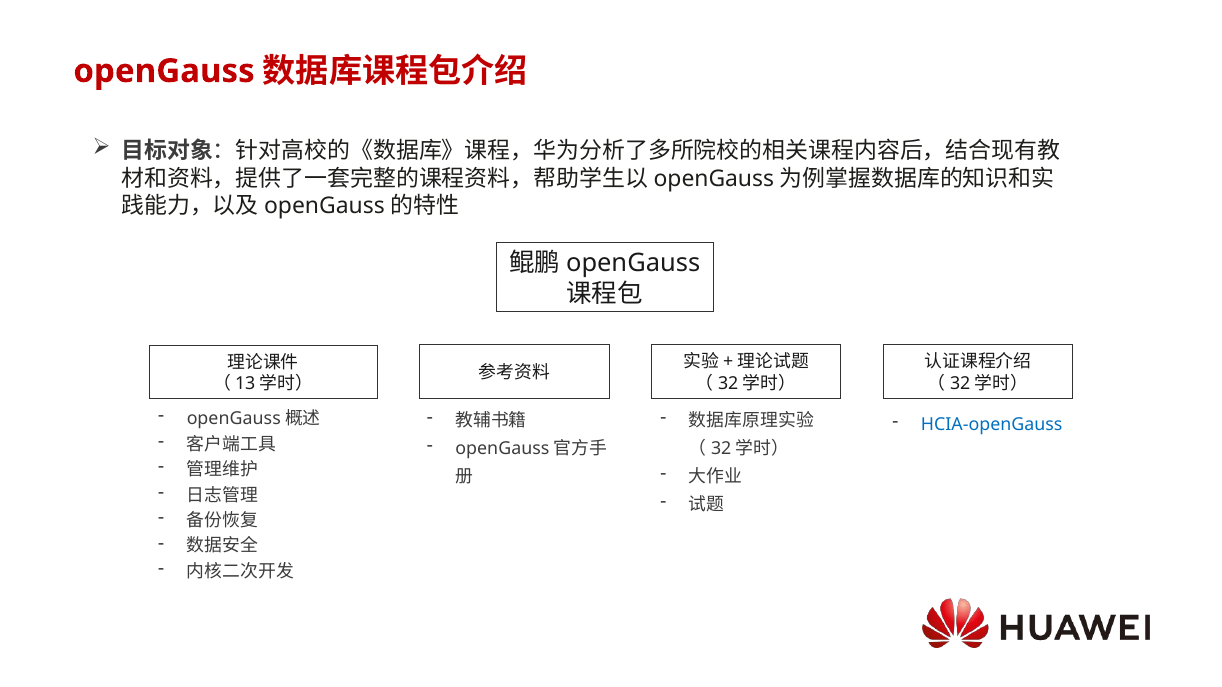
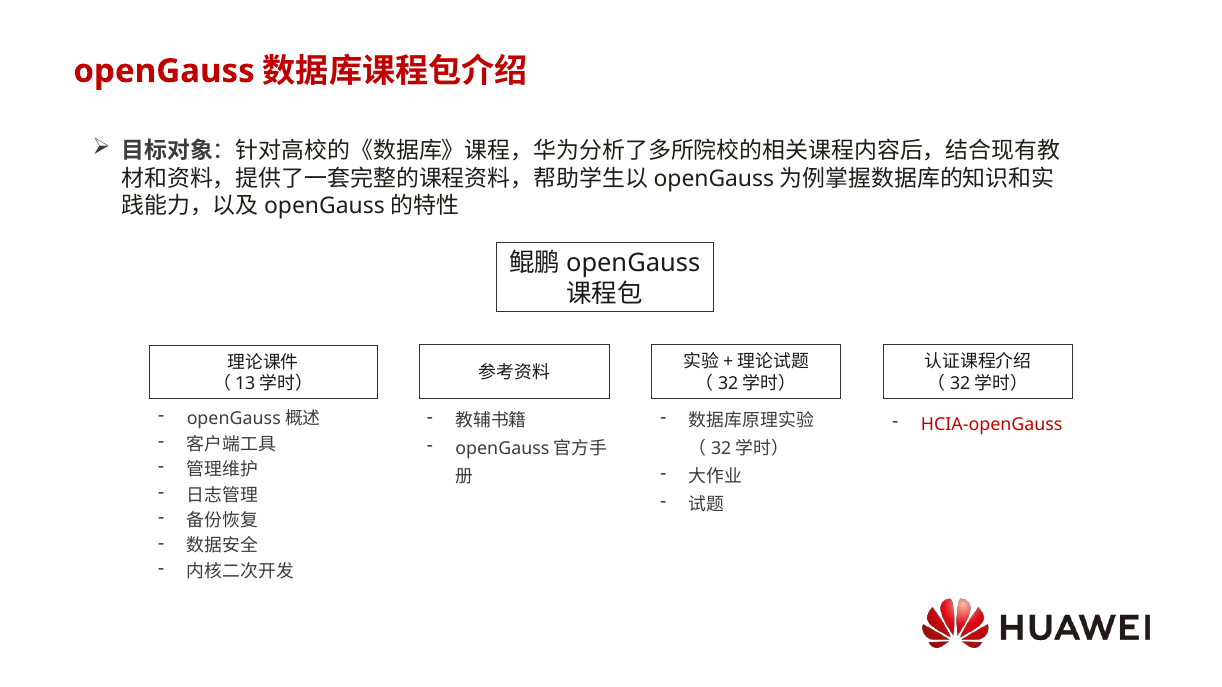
HCIA-openGauss colour: blue -> red (992, 425)
